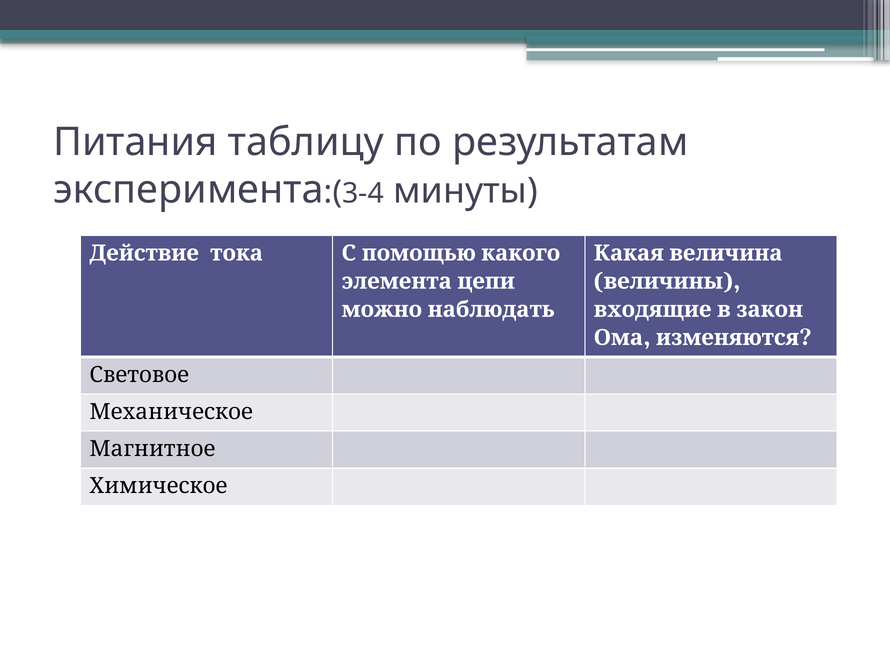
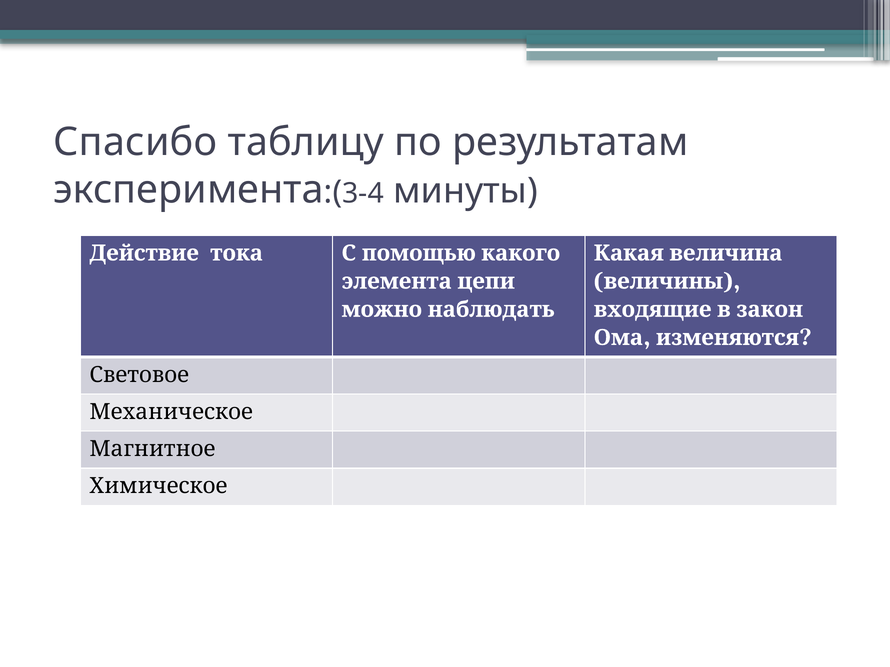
Питания: Питания -> Спасибо (135, 142)
